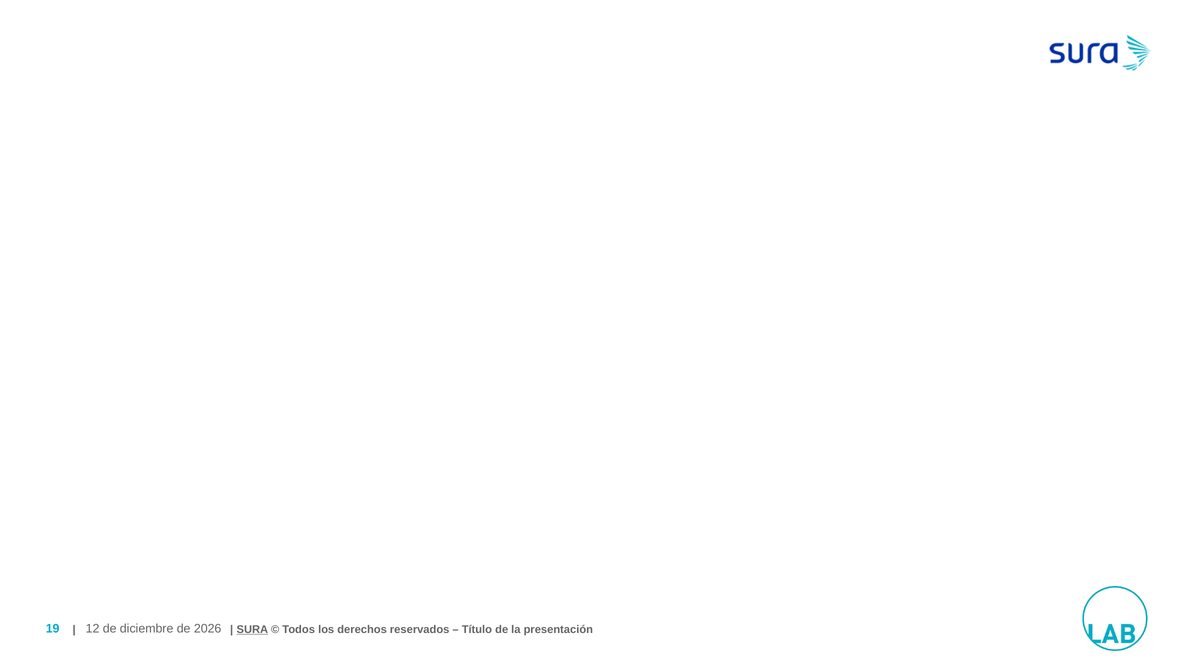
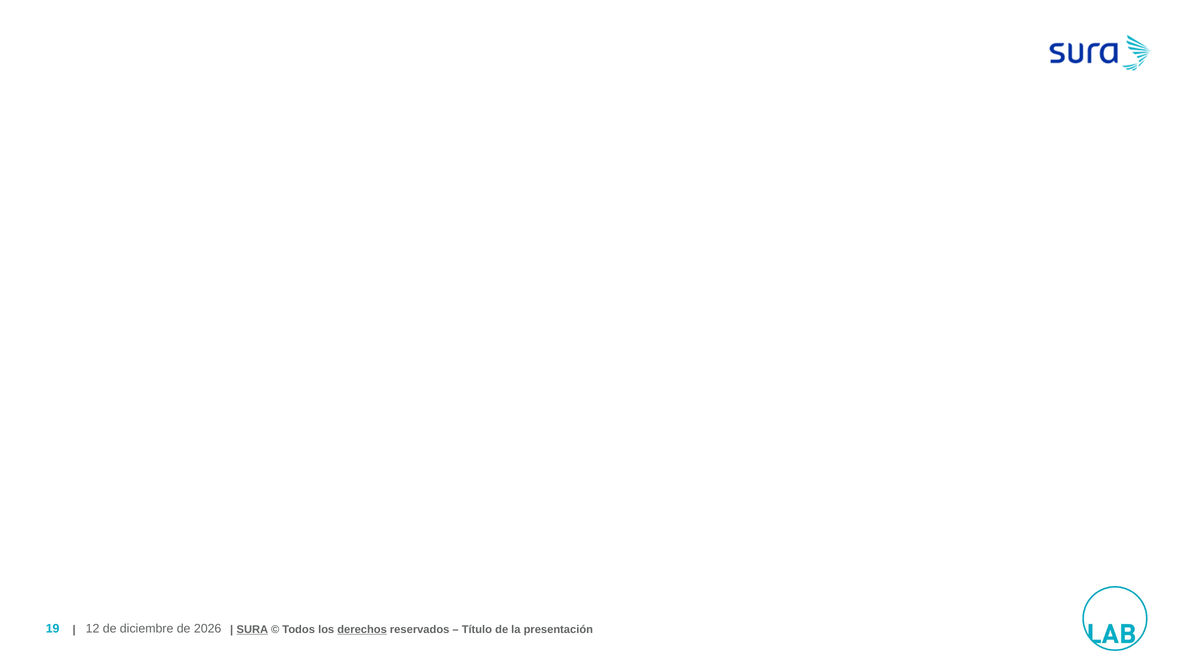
derechos underline: none -> present (362, 630)
